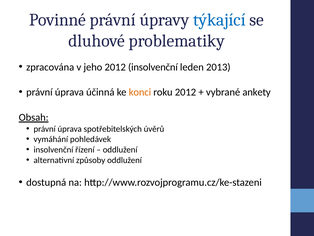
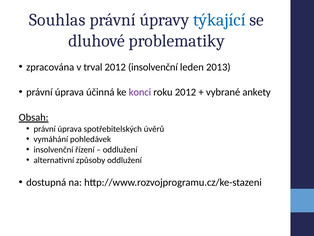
Povinné: Povinné -> Souhlas (57, 20)
jeho: jeho -> trval (93, 67)
konci colour: orange -> purple (140, 92)
